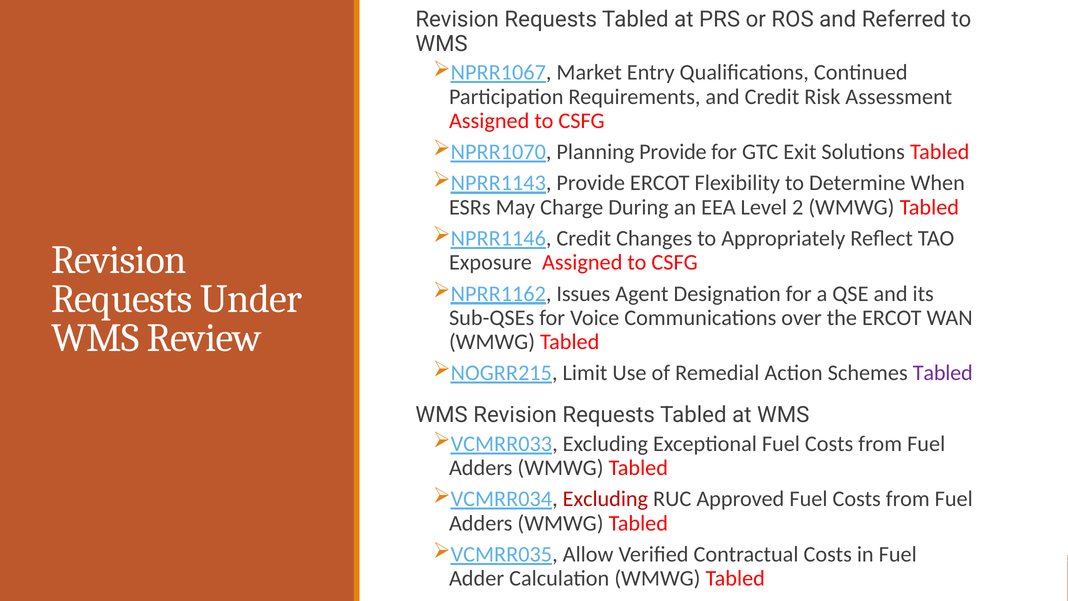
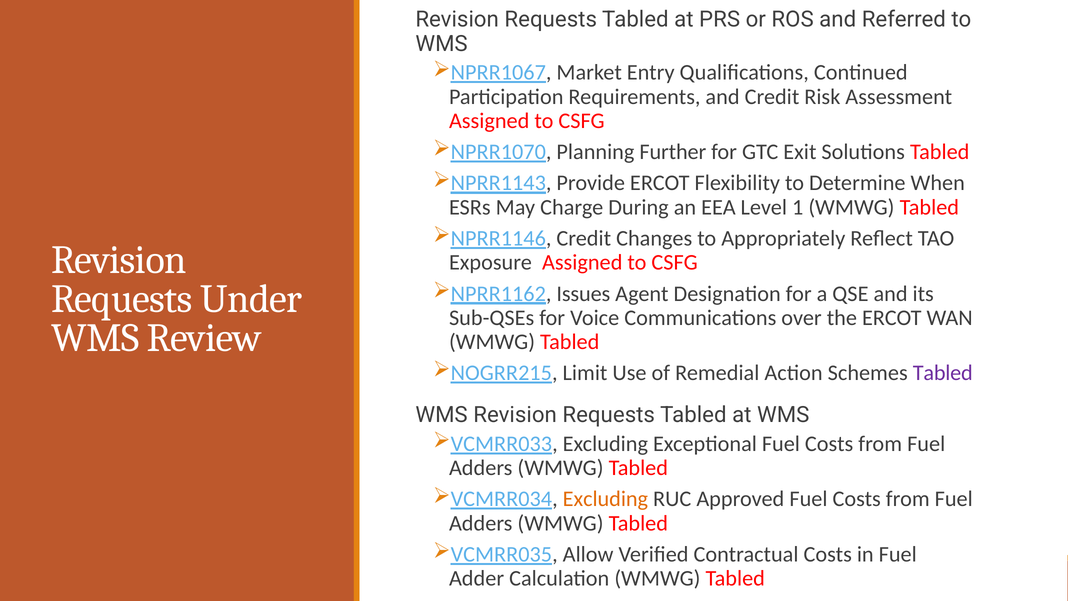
Planning Provide: Provide -> Further (673, 152)
2: 2 -> 1 (798, 207)
Excluding colour: red -> orange (605, 499)
